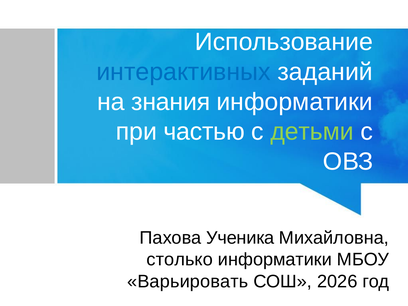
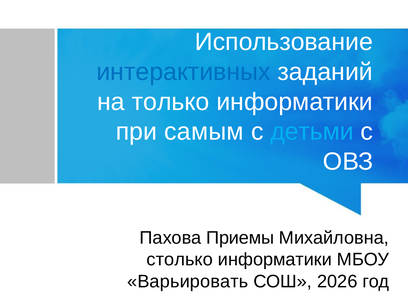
знания: знания -> только (171, 102)
частью: частью -> самым (204, 132)
детьми colour: light green -> light blue (312, 132)
Ученика: Ученика -> Приемы (240, 238)
